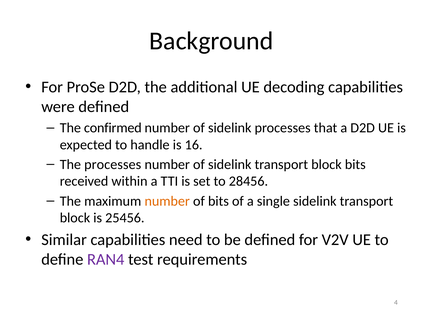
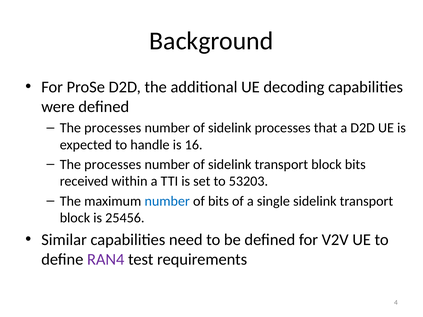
confirmed: confirmed -> processes (113, 128)
28456: 28456 -> 53203 (248, 181)
number colour: orange -> blue (167, 201)
